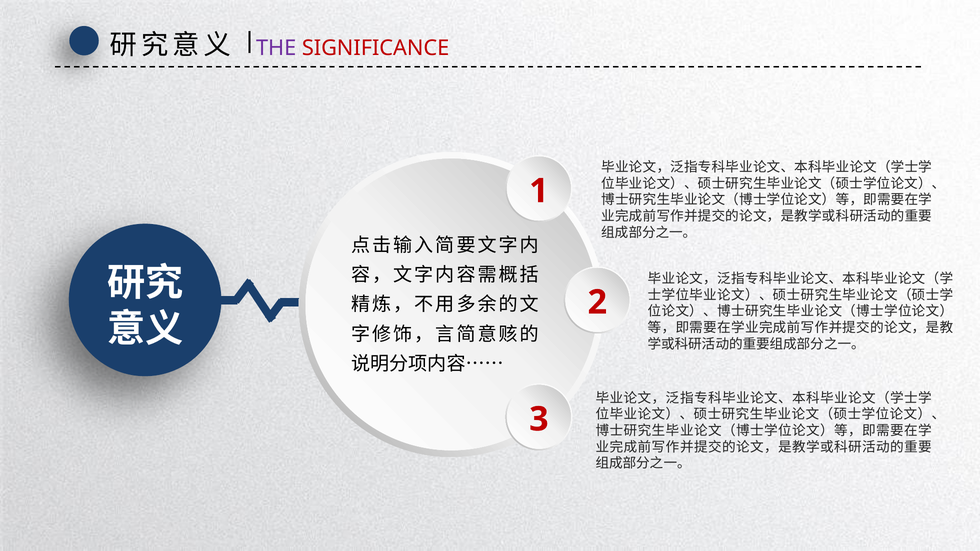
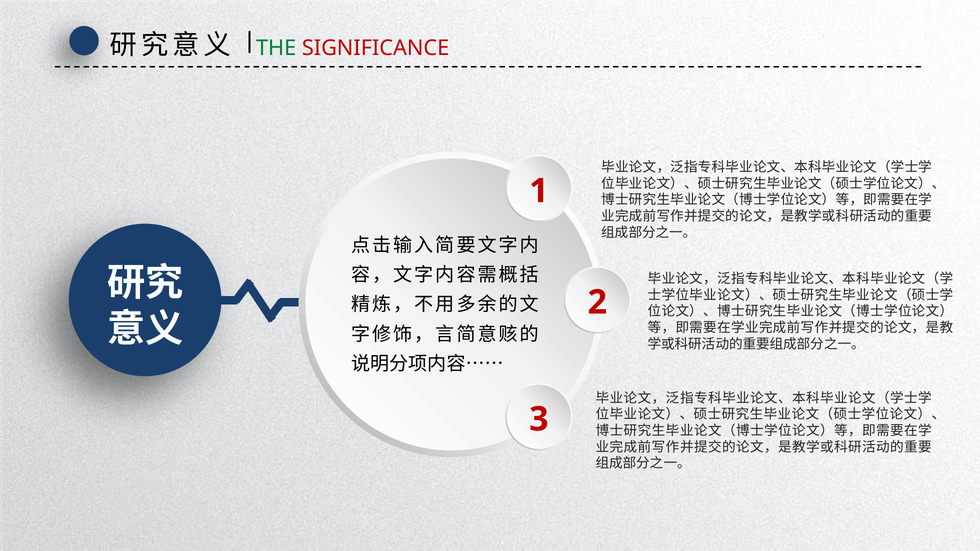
THE colour: purple -> green (276, 48)
